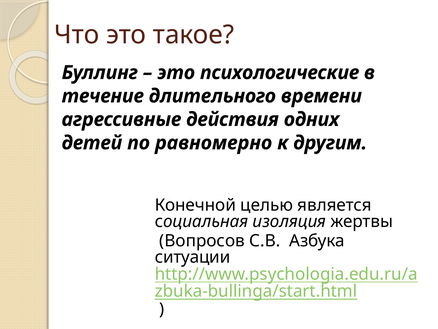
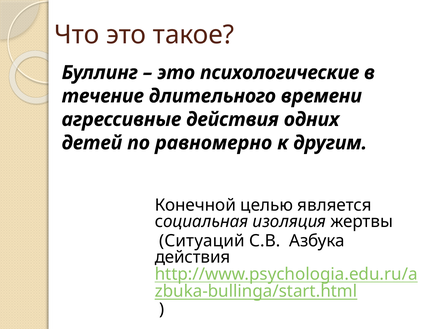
Вопросов: Вопросов -> Ситуаций (202, 240)
ситуации: ситуации -> действия (193, 257)
